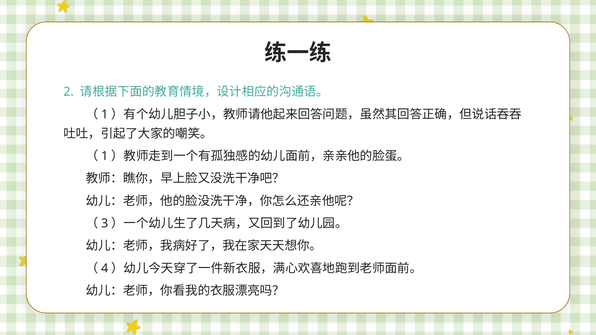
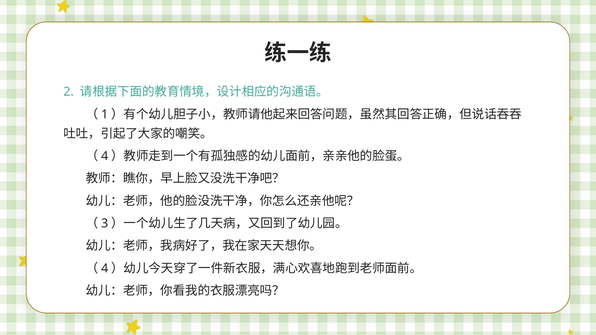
1: 1 -> 4 (105, 156)
